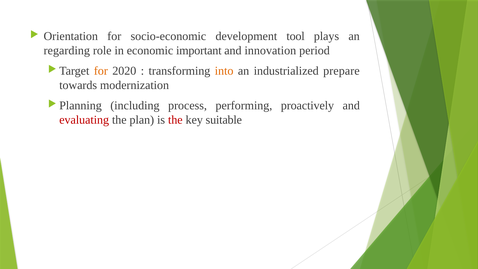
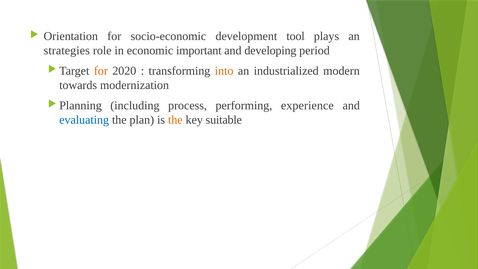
regarding: regarding -> strategies (67, 51)
innovation: innovation -> developing (270, 51)
prepare: prepare -> modern (341, 71)
proactively: proactively -> experience (307, 106)
evaluating colour: red -> blue (84, 120)
the colour: red -> orange (175, 120)
